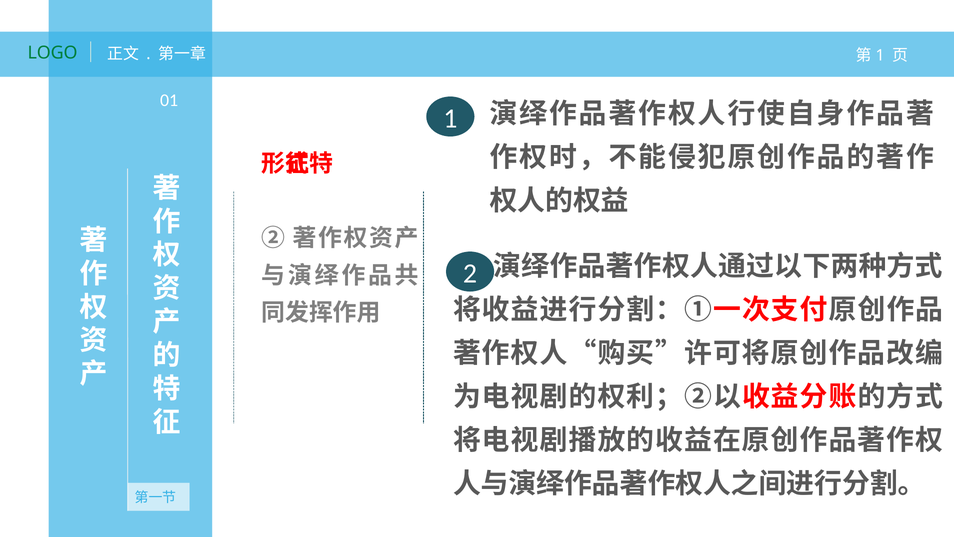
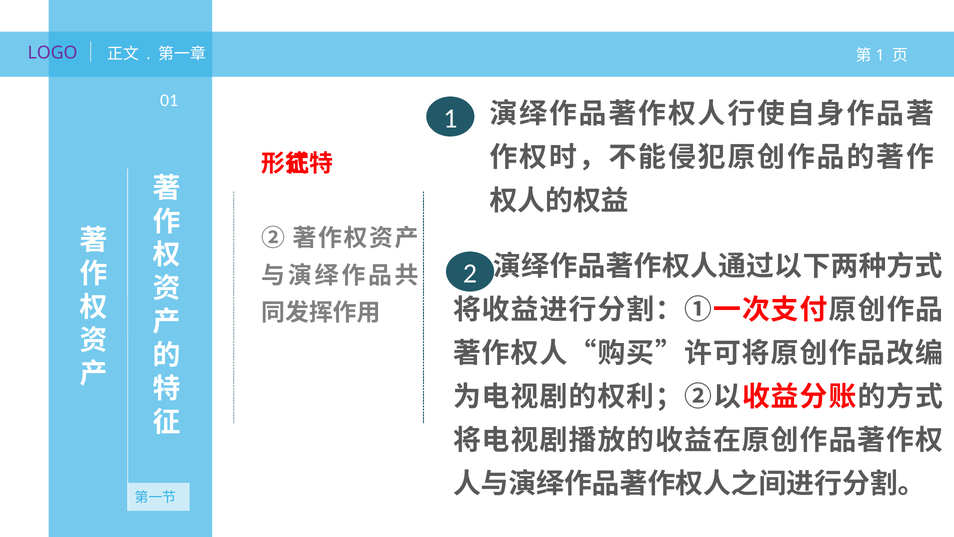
LOGO colour: green -> purple (53, 53)
